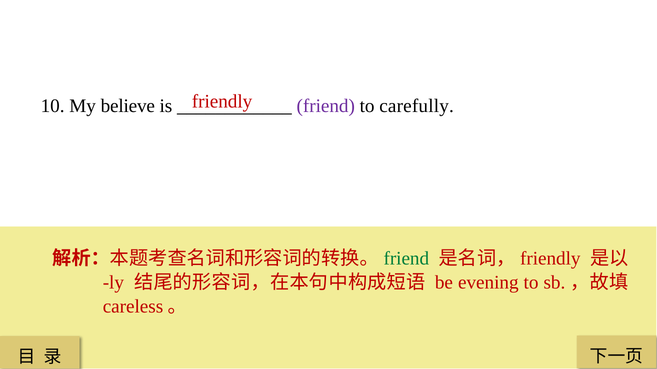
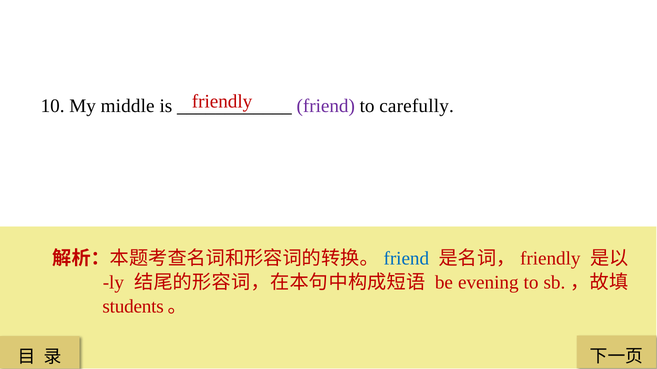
believe: believe -> middle (128, 106)
friend colour: green -> blue (406, 259)
careless: careless -> students (133, 307)
